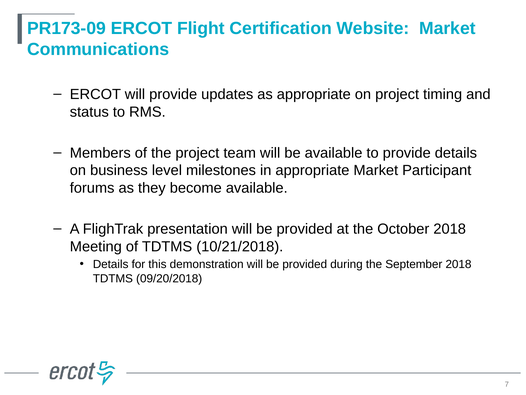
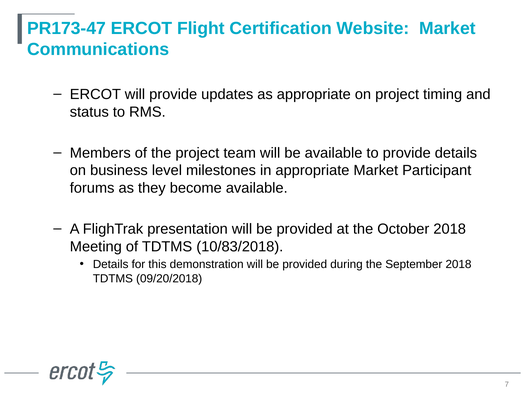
PR173-09: PR173-09 -> PR173-47 (67, 28)
10/21/2018: 10/21/2018 -> 10/83/2018 (240, 246)
